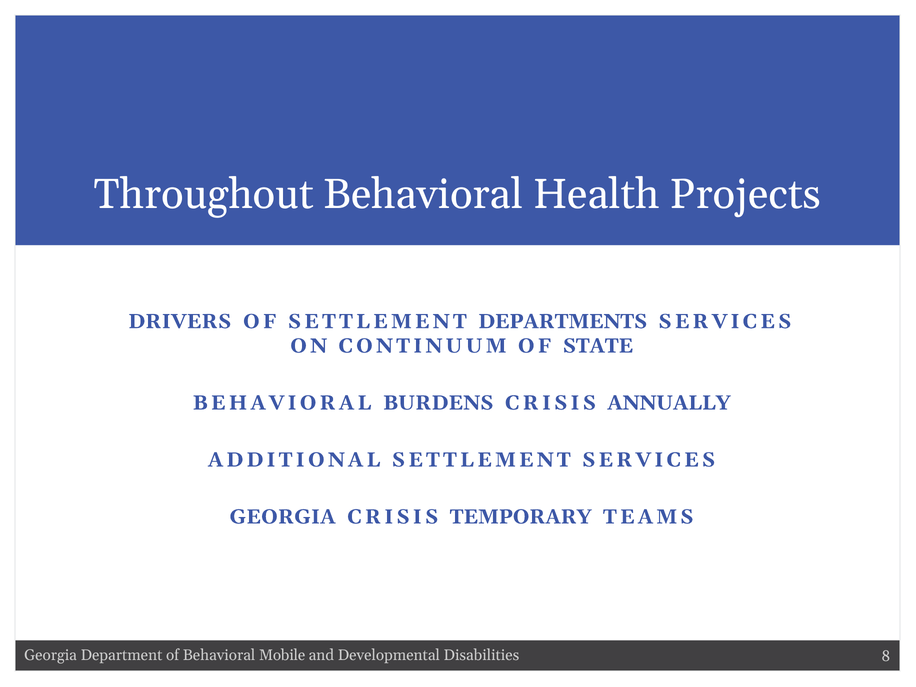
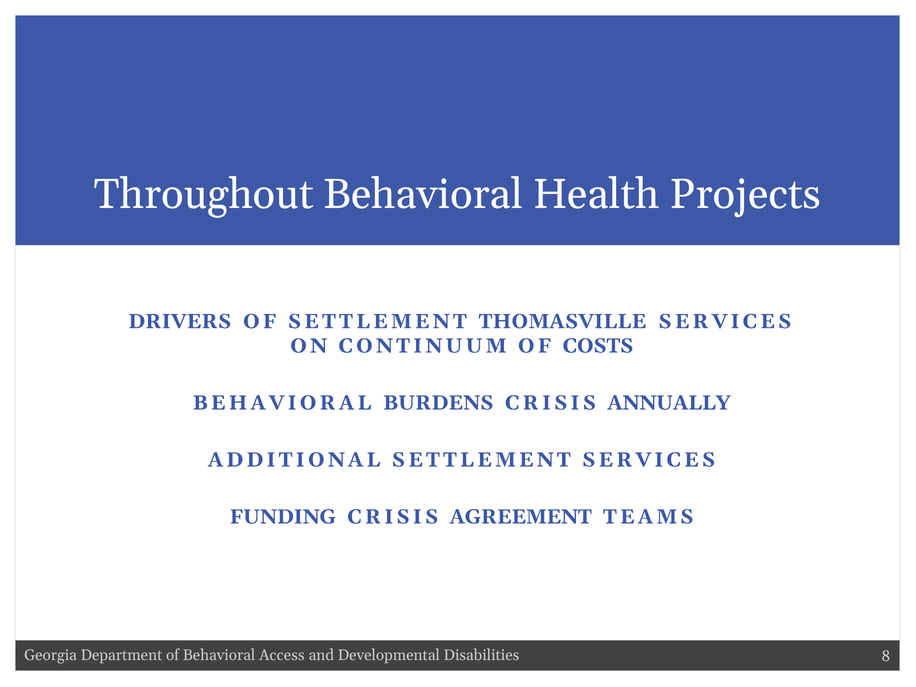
DEPARTMENTS: DEPARTMENTS -> THOMASVILLE (562, 321)
STATE: STATE -> COSTS (598, 346)
GEORGIA: GEORGIA -> FUNDING (283, 517)
TEMPORARY: TEMPORARY -> AGREEMENT (521, 517)
Mobile: Mobile -> Access (282, 655)
